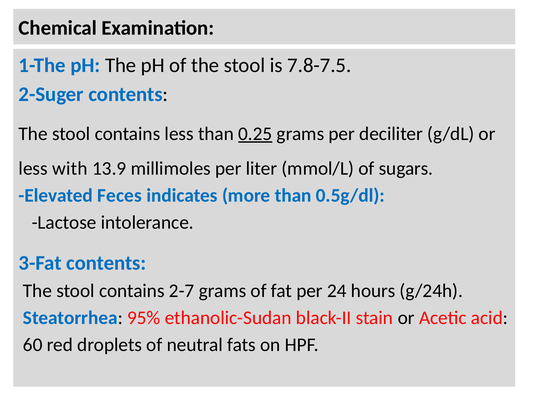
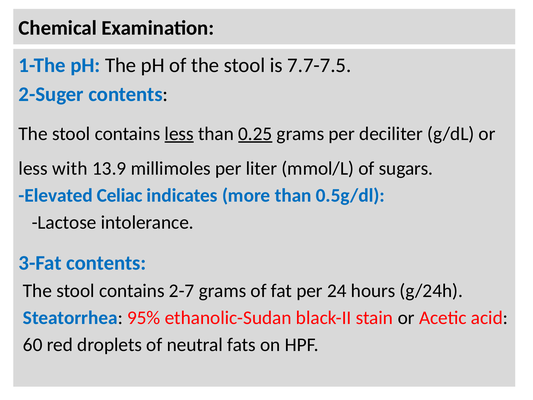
7.8-7.5: 7.8-7.5 -> 7.7-7.5 (319, 65)
less underline: none -> present (179, 134)
Feces: Feces -> Celiac (120, 195)
